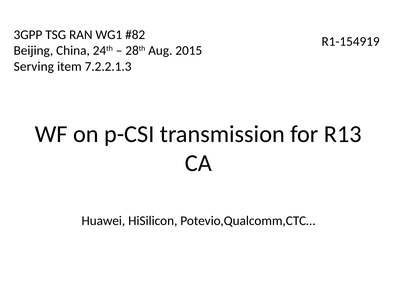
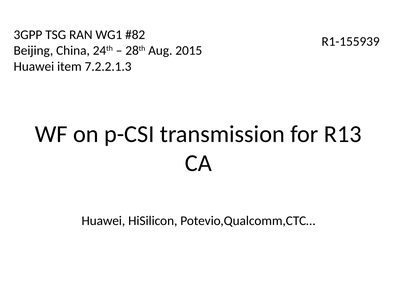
R1-154919: R1-154919 -> R1-155939 (351, 41)
Serving: Serving -> Huawei (34, 66)
